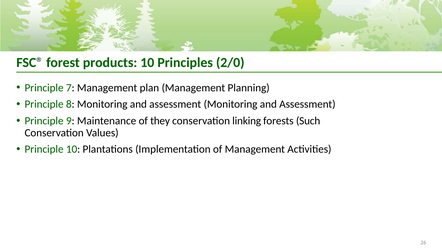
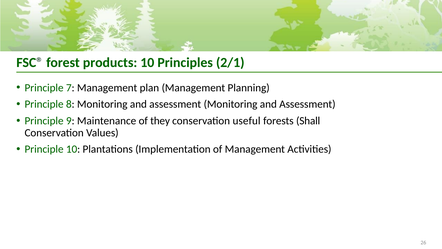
2/0: 2/0 -> 2/1 (230, 63)
linking: linking -> useful (247, 121)
Such: Such -> Shall (308, 121)
